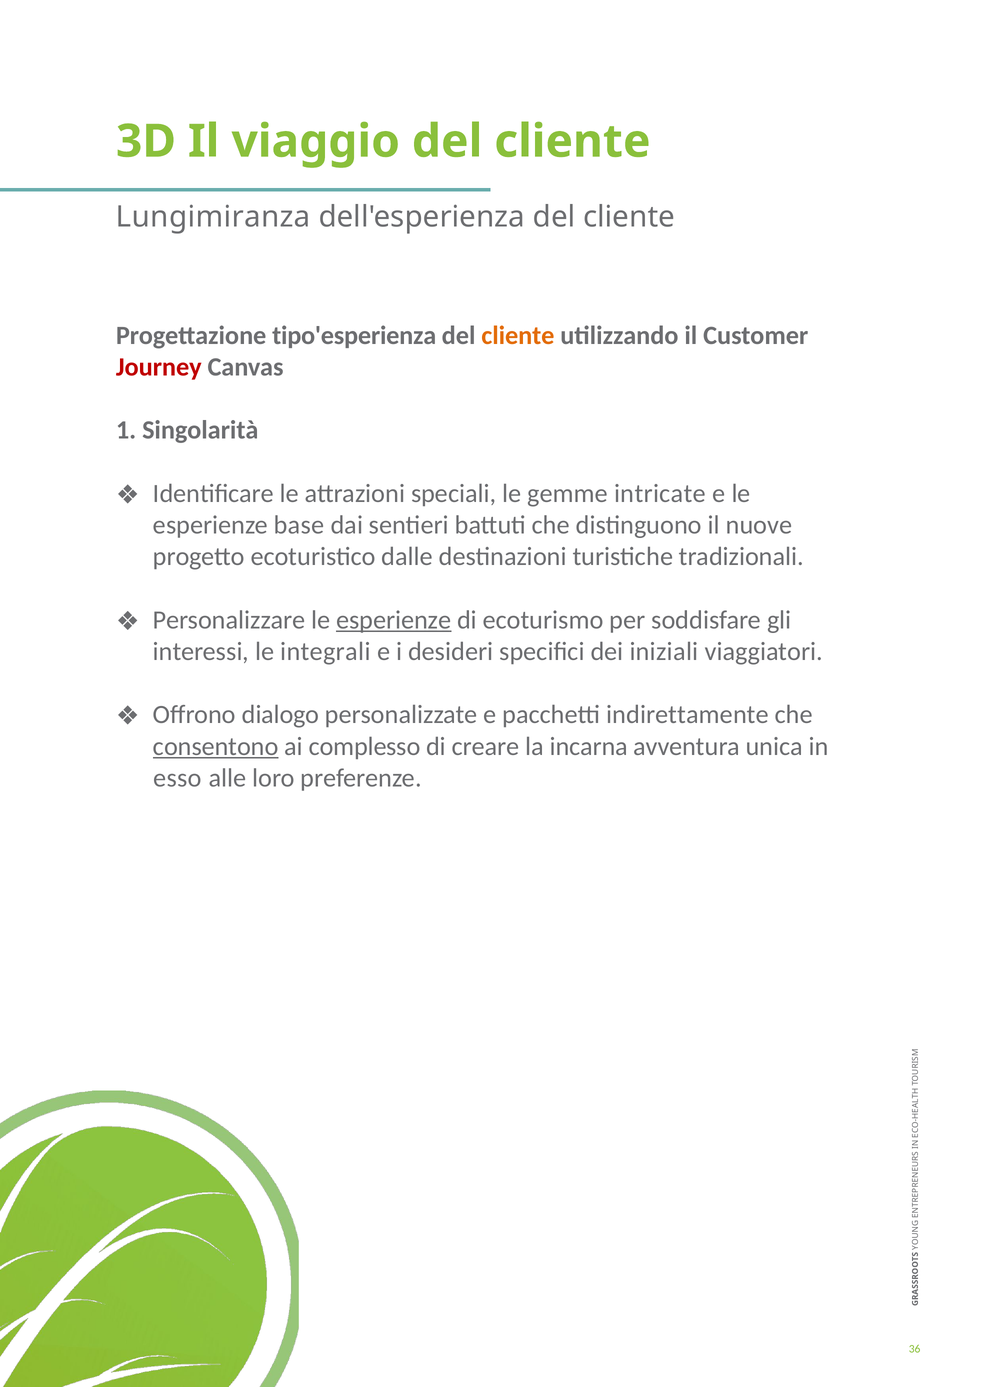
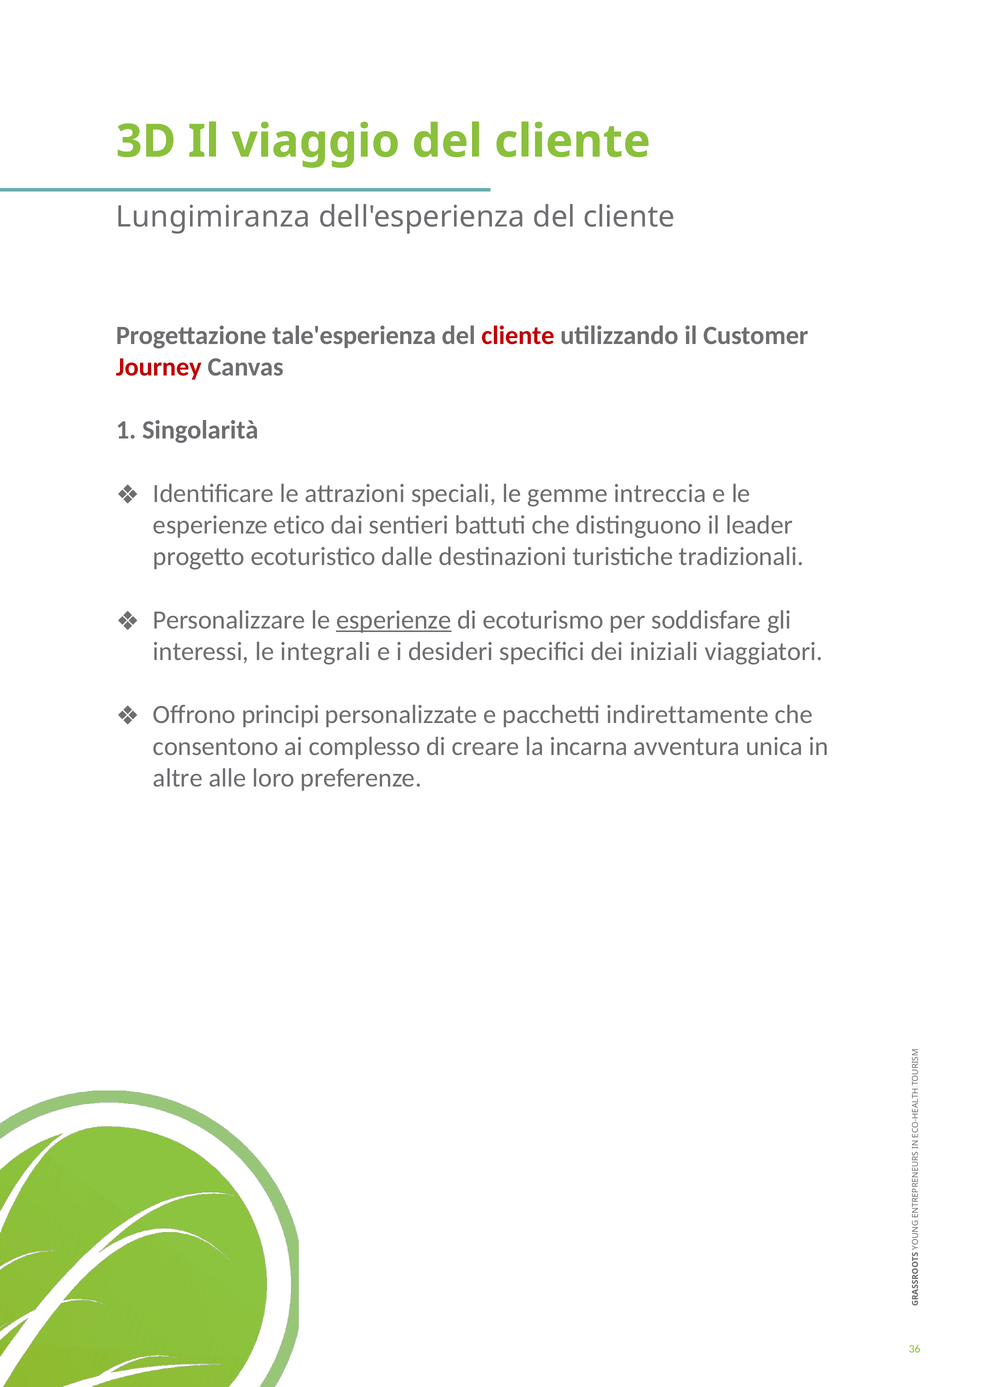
tipo'esperienza: tipo'esperienza -> tale'esperienza (354, 335)
cliente colour: orange -> red (518, 335)
intricate: intricate -> intreccia (660, 494)
base: base -> etico (299, 525)
nuove: nuove -> leader (759, 525)
dialogo: dialogo -> principi (281, 715)
consentono underline: present -> none (216, 747)
esso: esso -> altre (178, 778)
